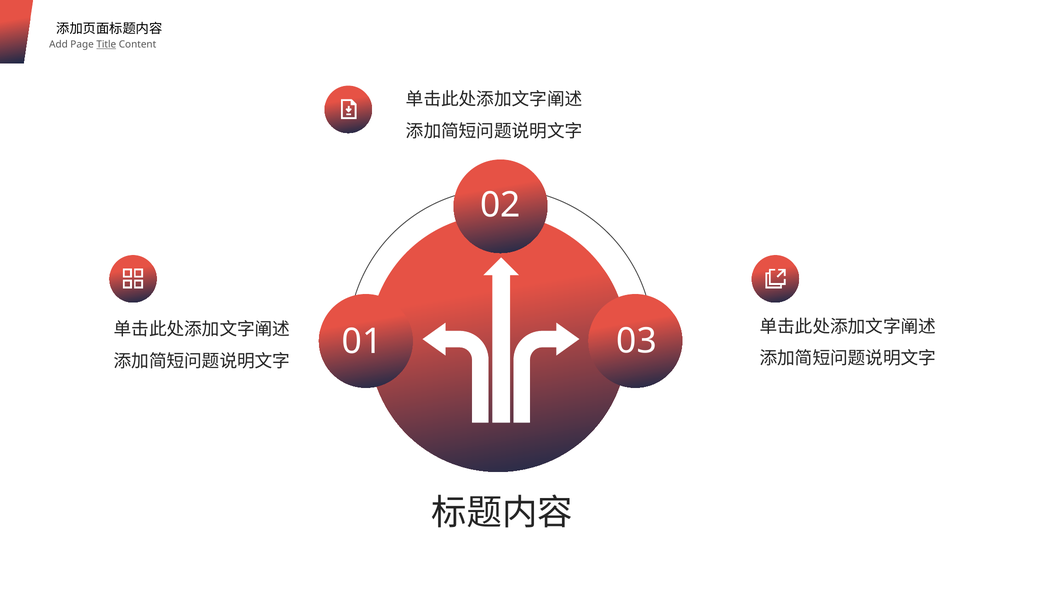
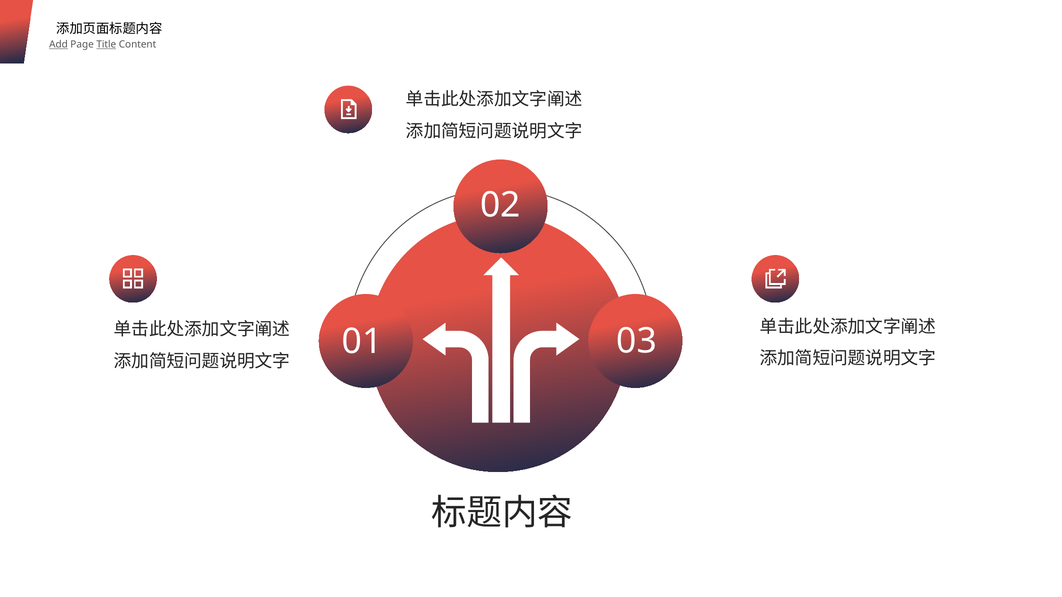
Add underline: none -> present (59, 44)
